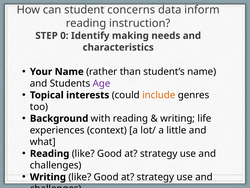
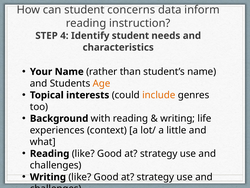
0: 0 -> 4 (64, 36)
Identify making: making -> student (130, 36)
Age colour: purple -> orange (102, 83)
